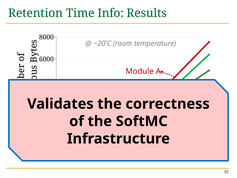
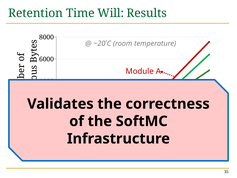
Info: Info -> Will (111, 13)
